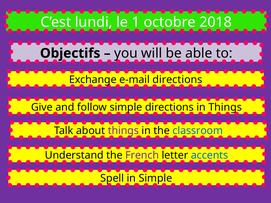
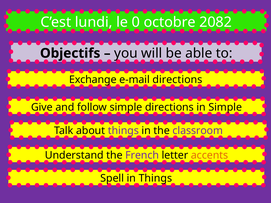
1: 1 -> 0 (136, 22)
2018: 2018 -> 2082 (216, 22)
in Things: Things -> Simple (225, 107)
classroom colour: blue -> purple (198, 131)
accents colour: blue -> orange (210, 155)
in Simple: Simple -> Things (155, 178)
